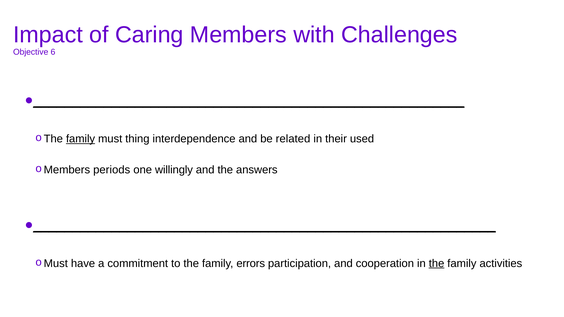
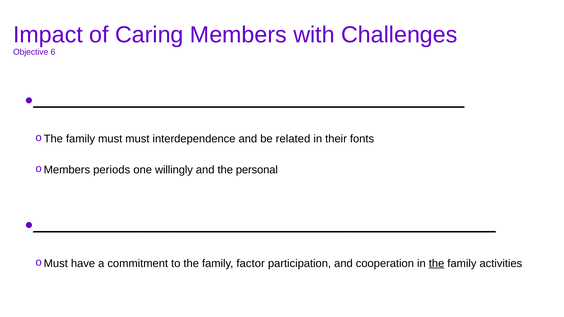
family underline: present -> none (81, 139)
must thing: thing -> must (137, 139)
used: used -> fonts (362, 139)
answers: answers -> personal (257, 170)
errors: errors -> factor (251, 264)
